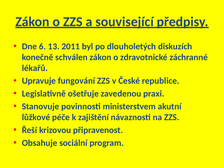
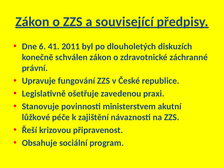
13: 13 -> 41 (54, 46)
lékařů: lékařů -> právní (35, 68)
